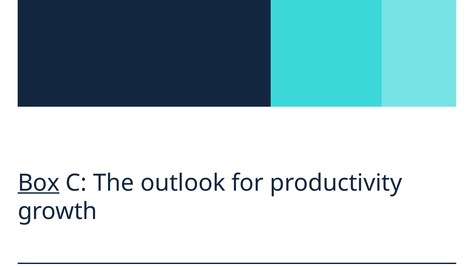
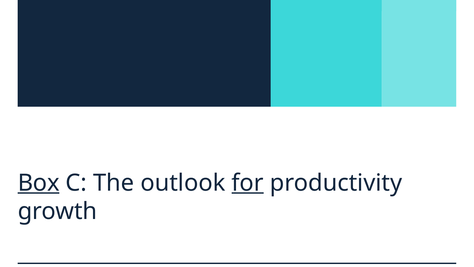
for underline: none -> present (248, 183)
